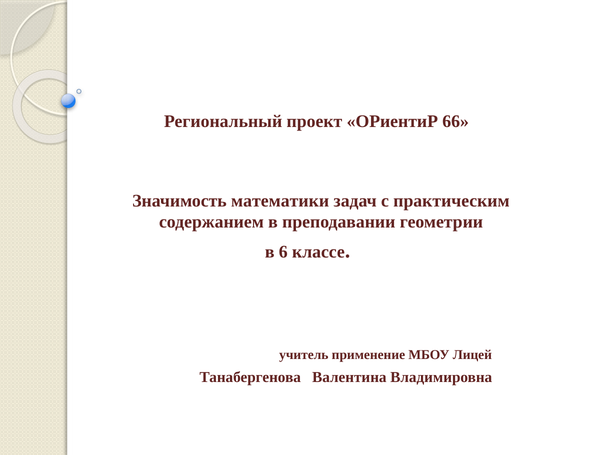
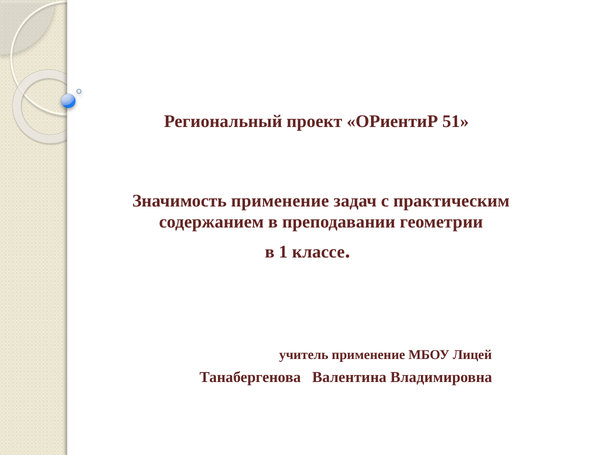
66: 66 -> 51 (456, 122)
Значимость математики: математики -> применение (280, 201)
6: 6 -> 1 (283, 252)
